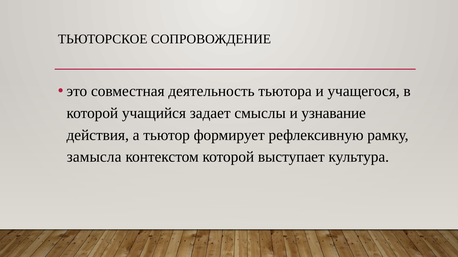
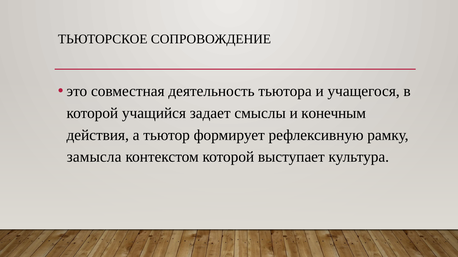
узнавание: узнавание -> конечным (334, 113)
